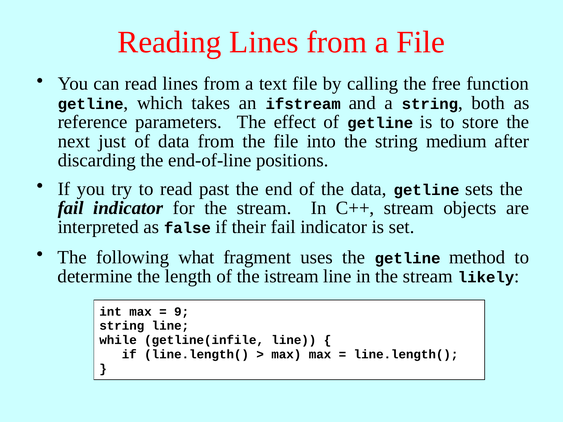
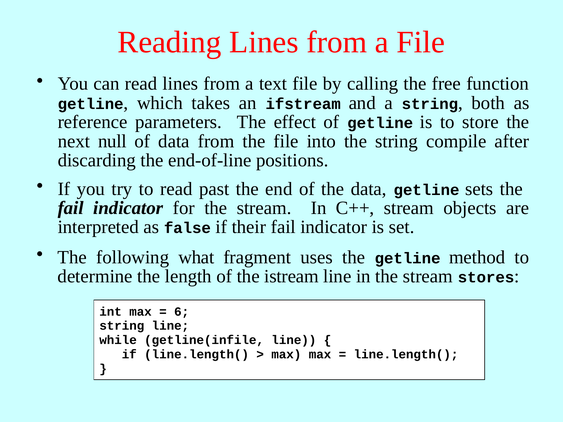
just: just -> null (112, 141)
medium: medium -> compile (456, 141)
likely: likely -> stores (486, 278)
9: 9 -> 6 (182, 312)
